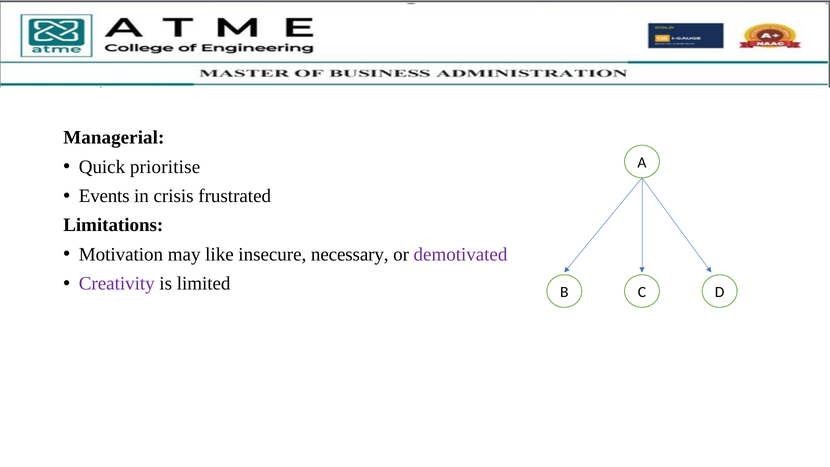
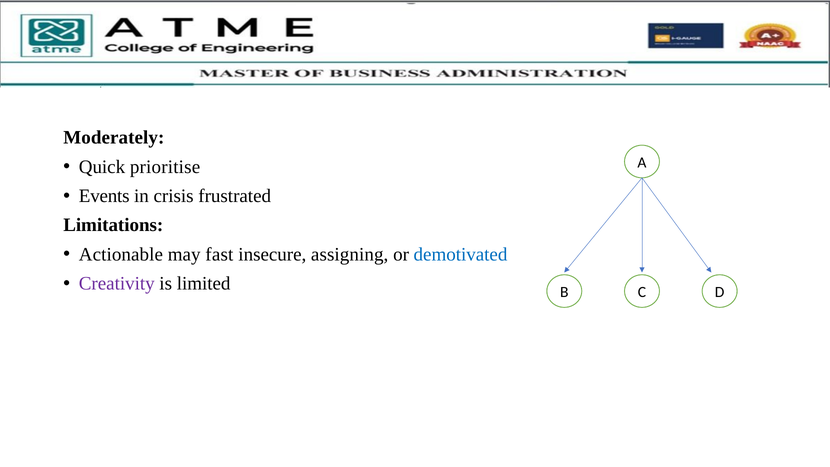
Managerial: Managerial -> Moderately (114, 138)
Motivation: Motivation -> Actionable (121, 254)
like: like -> fast (219, 254)
necessary: necessary -> assigning (350, 254)
demotivated colour: purple -> blue (461, 254)
